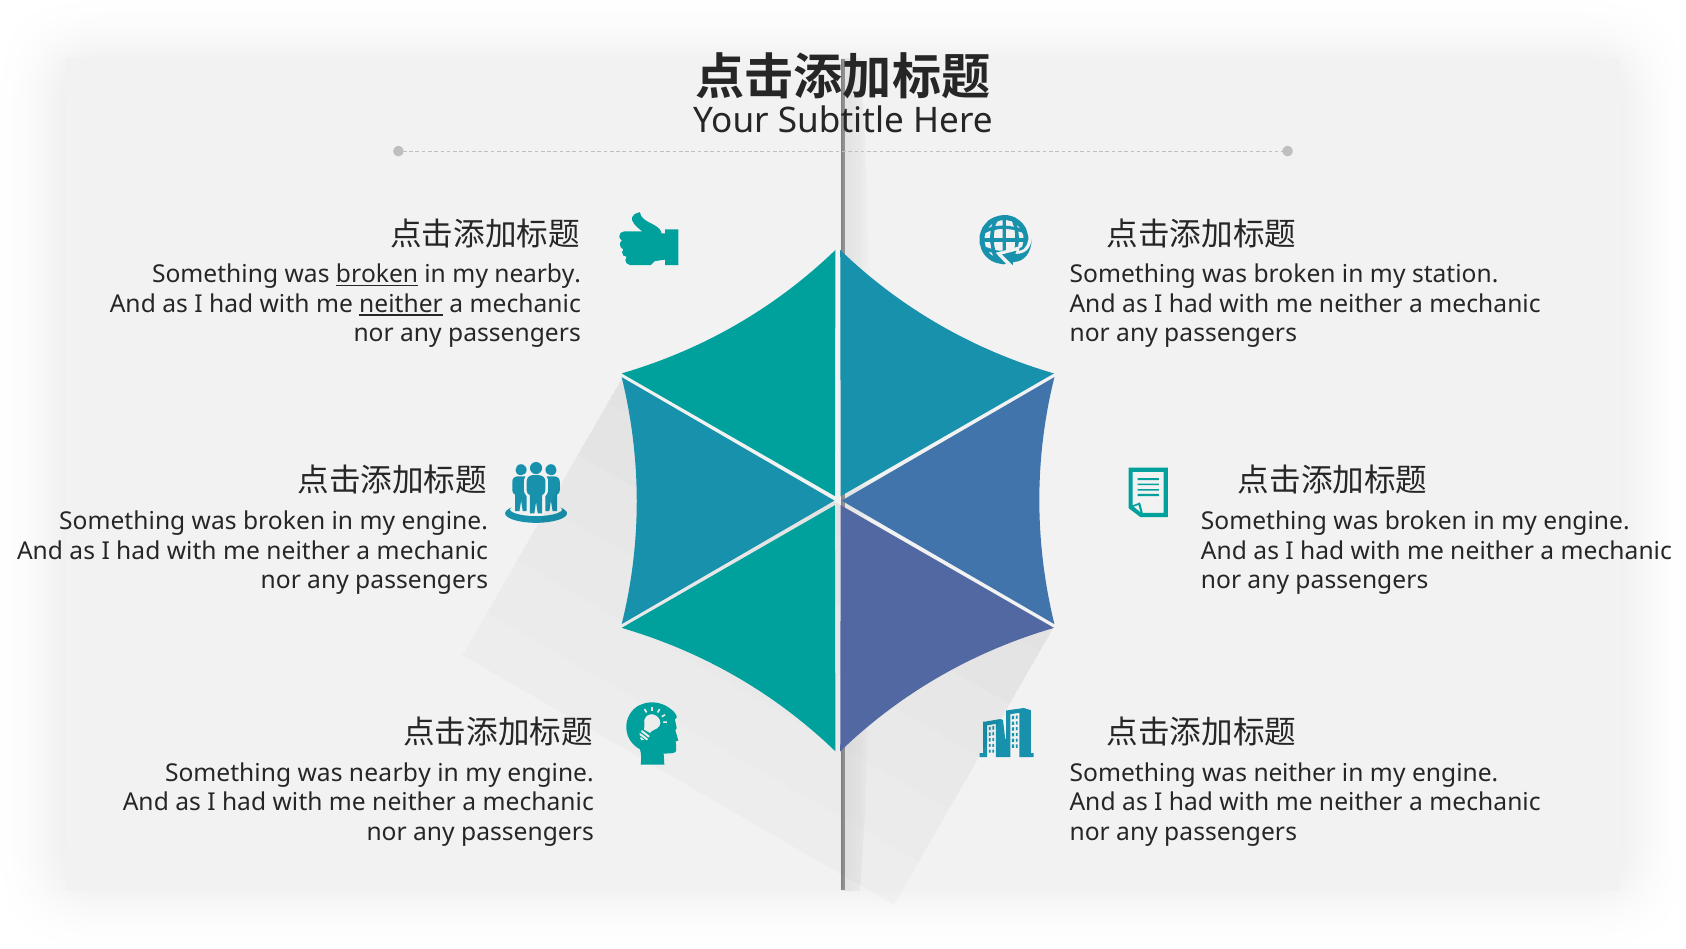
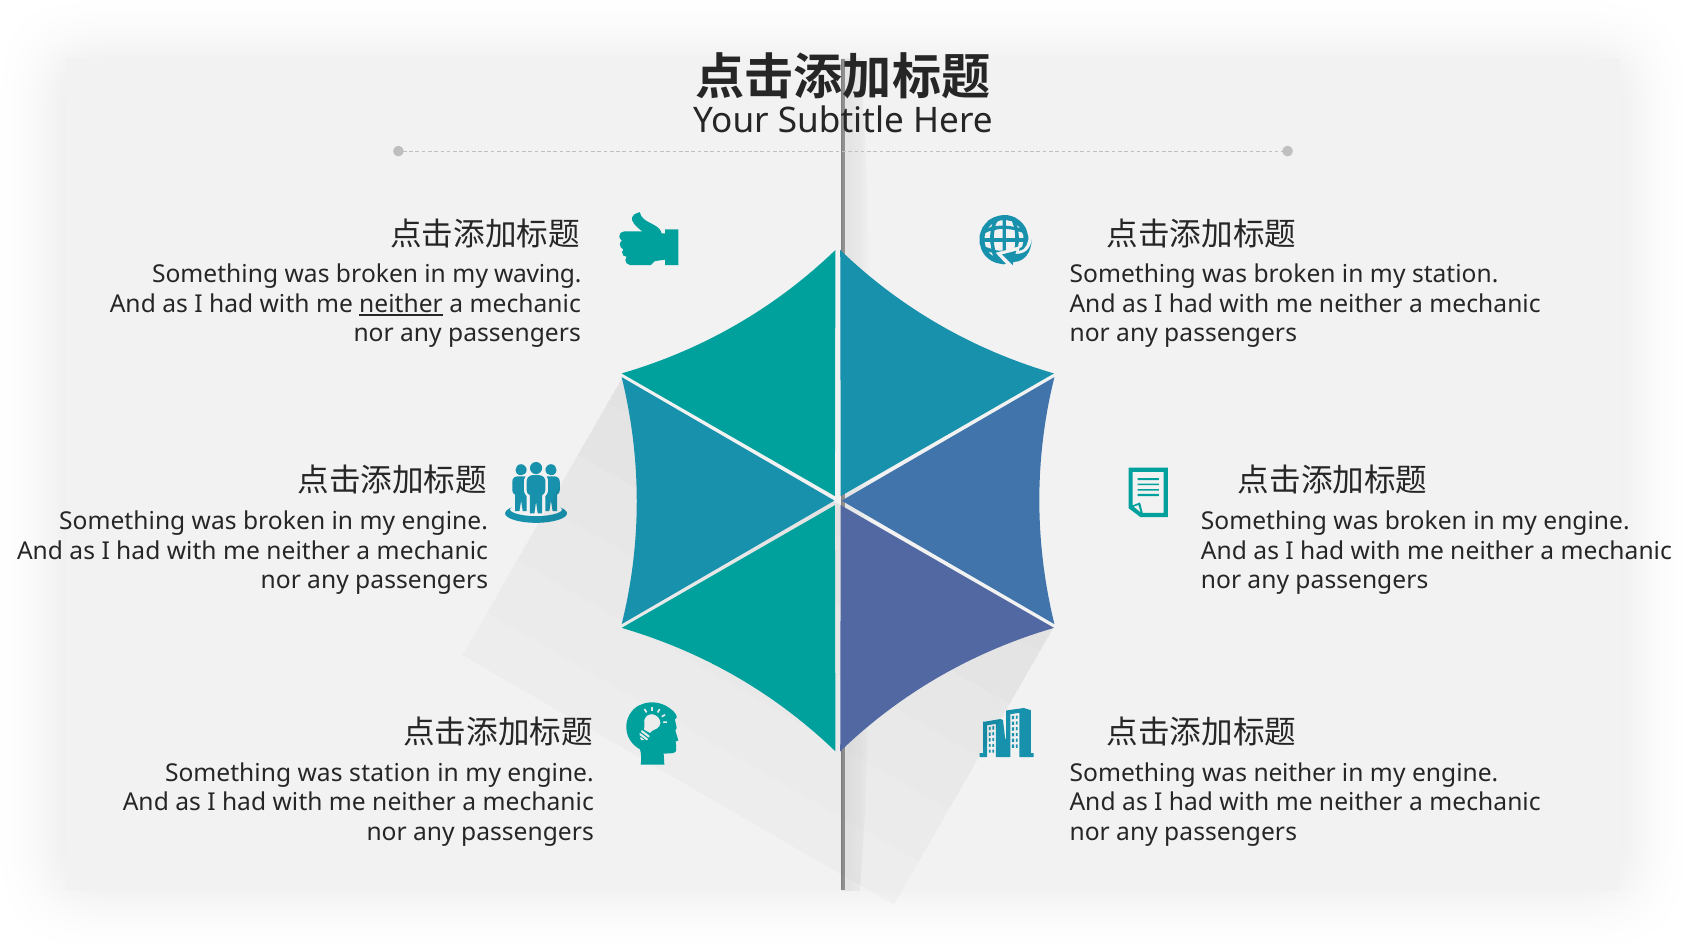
broken underline: present -> none (377, 275)
my nearby: nearby -> waving (538, 275)
was nearby: nearby -> station (390, 773)
